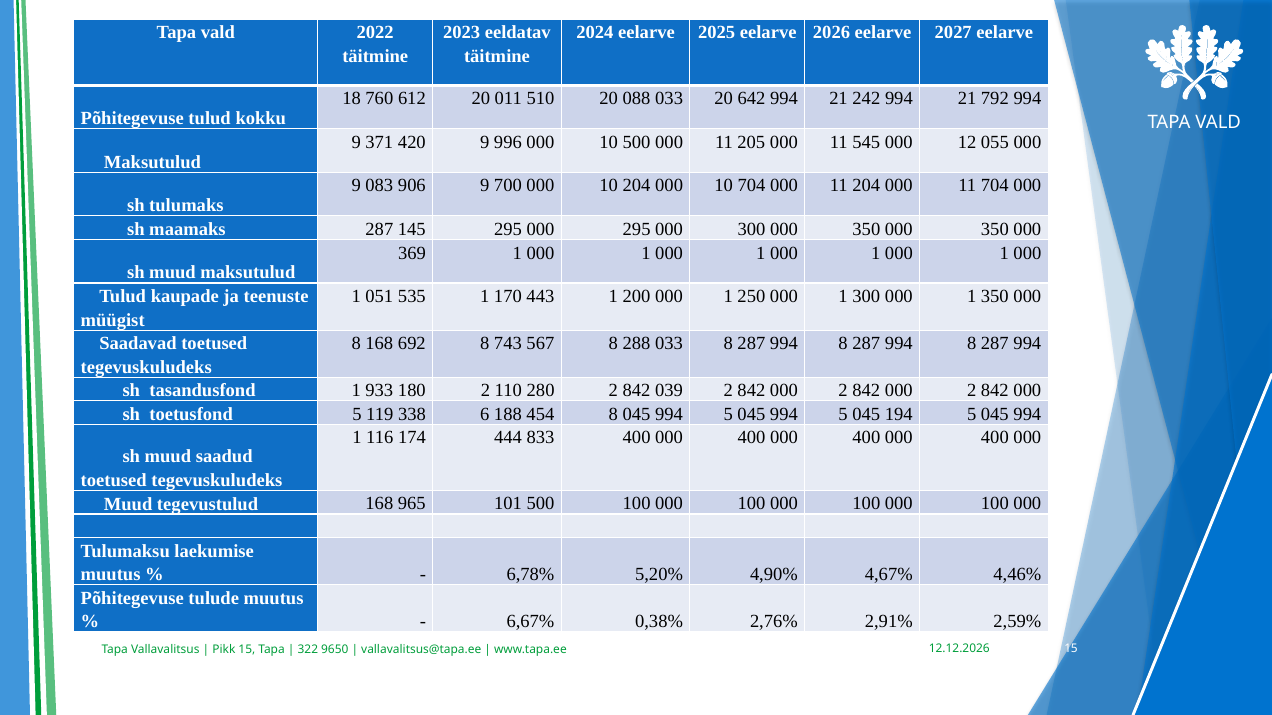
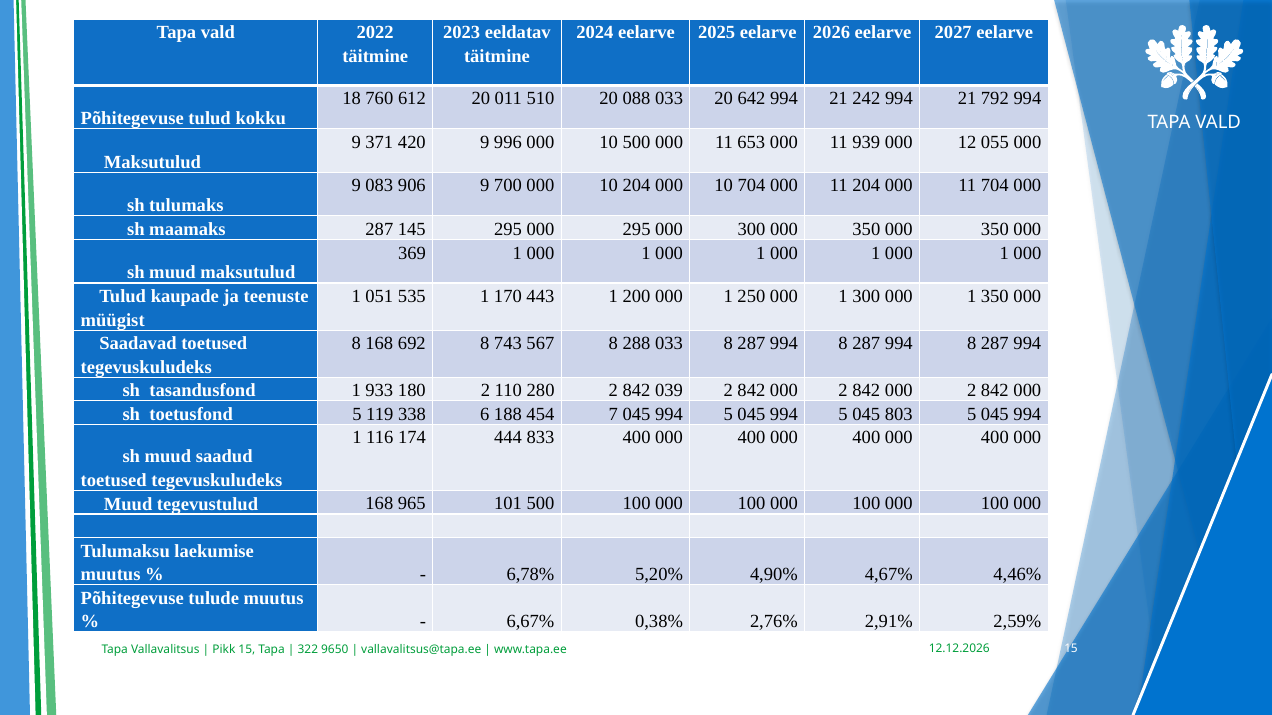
205: 205 -> 653 (751, 142)
545: 545 -> 939 (866, 142)
454 8: 8 -> 7 (613, 414)
194: 194 -> 803 (899, 414)
